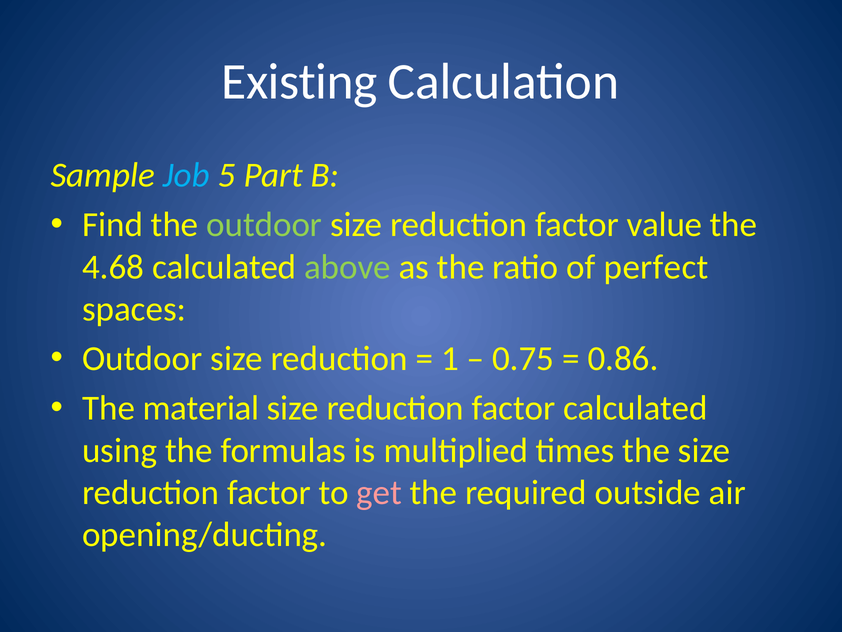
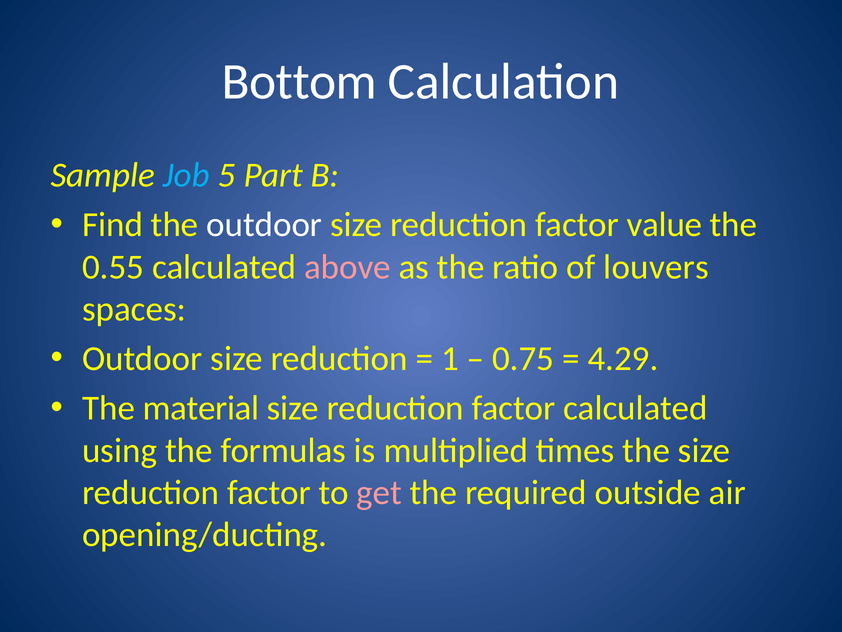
Existing: Existing -> Bottom (299, 82)
outdoor colour: light green -> white (264, 225)
4.68: 4.68 -> 0.55 (113, 267)
above colour: light green -> pink (348, 267)
perfect: perfect -> louvers (656, 267)
0.86: 0.86 -> 4.29 (623, 358)
